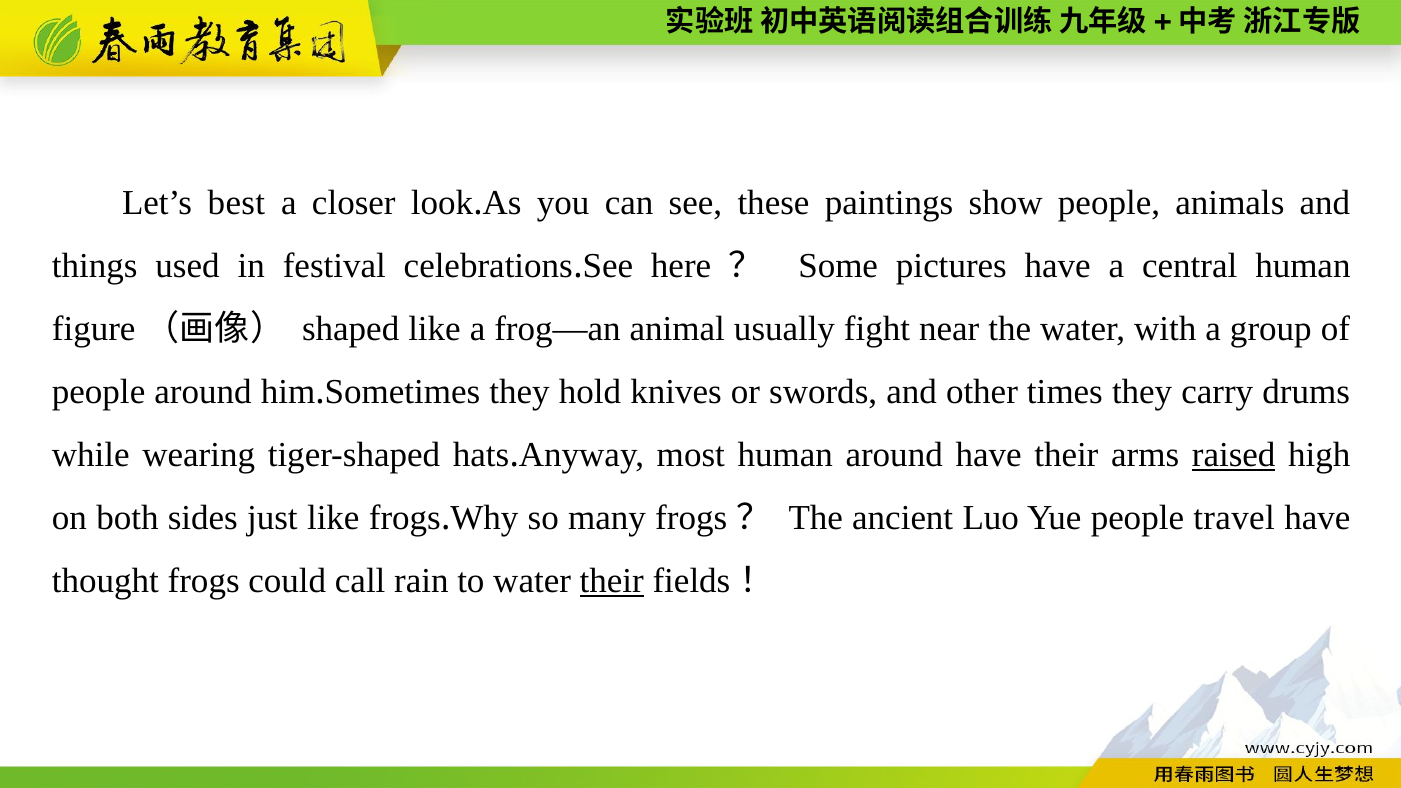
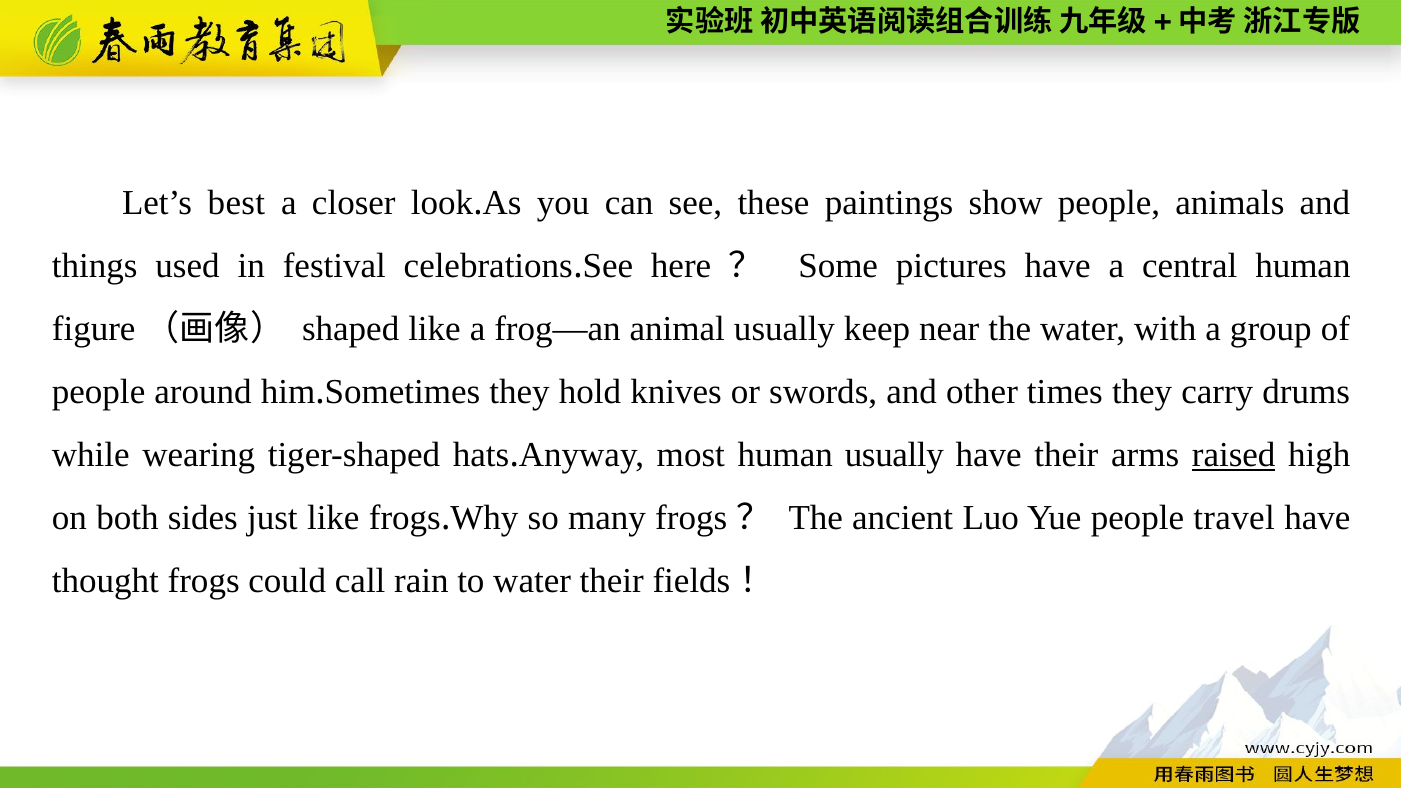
fight: fight -> keep (877, 329)
human around: around -> usually (894, 455)
their underline: present -> none (612, 581)
